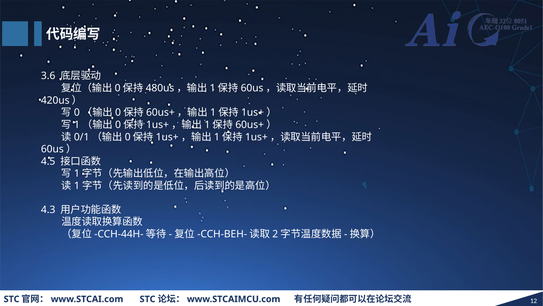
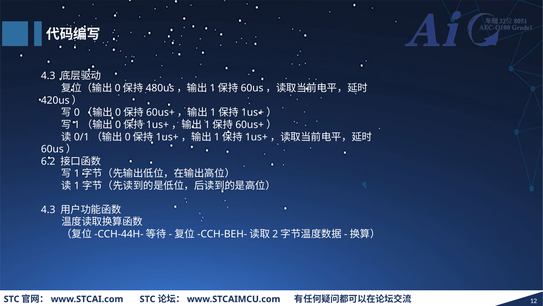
3.6: 3.6 -> 4.3 (48, 76)
4.5: 4.5 -> 6.2 (48, 161)
